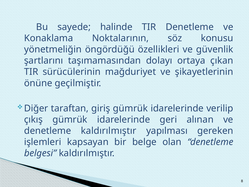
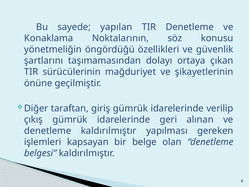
halinde: halinde -> yapılan (116, 27)
